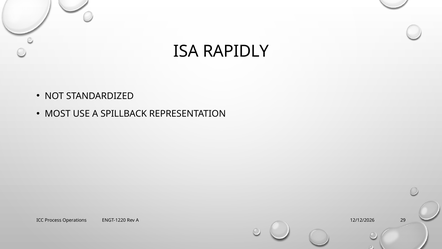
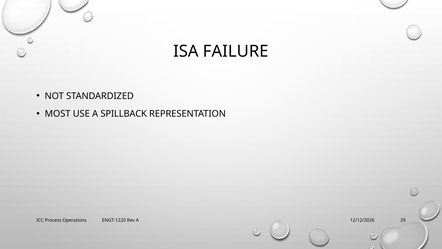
RAPIDLY: RAPIDLY -> FAILURE (236, 51)
